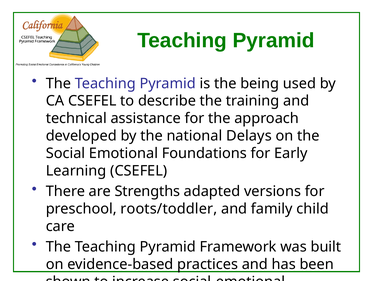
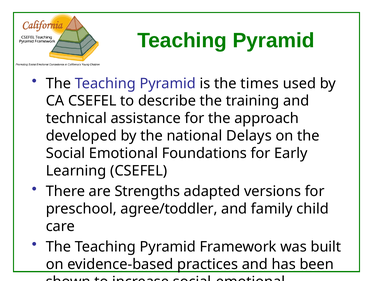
being: being -> times (260, 83)
roots/toddler: roots/toddler -> agree/toddler (169, 208)
